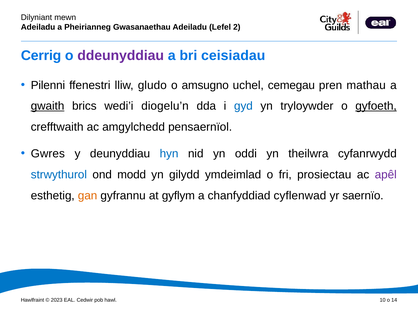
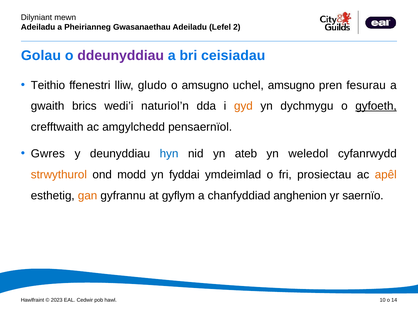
Cerrig: Cerrig -> Golau (41, 55)
Pilenni: Pilenni -> Teithio (48, 85)
uchel cemegau: cemegau -> amsugno (291, 85)
mathau: mathau -> fesurau (366, 85)
gwaith underline: present -> none (48, 106)
diogelu’n: diogelu’n -> naturiol’n (165, 106)
gyd colour: blue -> orange (243, 106)
tryloywder: tryloywder -> dychmygu (307, 106)
oddi: oddi -> ateb (246, 154)
theilwra: theilwra -> weledol (308, 154)
strwythurol colour: blue -> orange (59, 174)
gilydd: gilydd -> fyddai (184, 174)
apêl colour: purple -> orange (386, 174)
cyflenwad: cyflenwad -> anghenion (300, 195)
